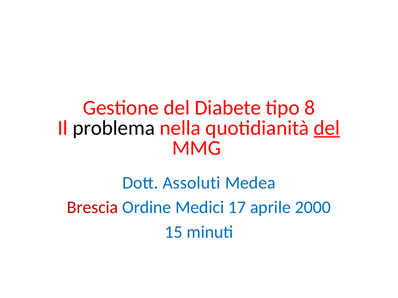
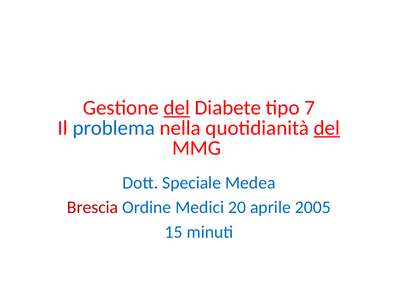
del underline: none -> present (177, 108)
8: 8 -> 7 (310, 108)
problema colour: black -> blue (114, 128)
Assoluti: Assoluti -> Speciale (192, 183)
17: 17 -> 20 (237, 208)
2000: 2000 -> 2005 (313, 208)
